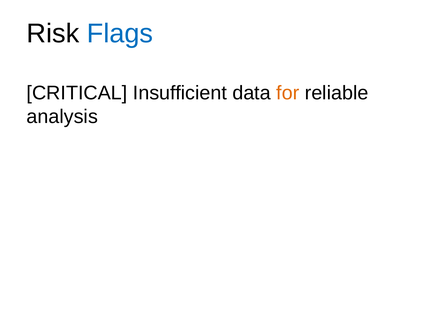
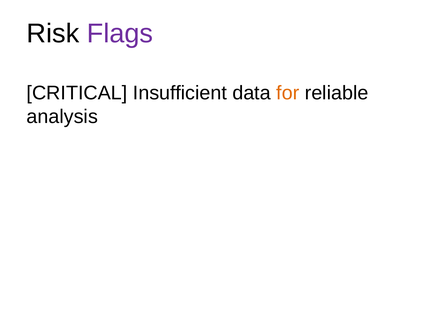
Flags colour: blue -> purple (120, 34)
